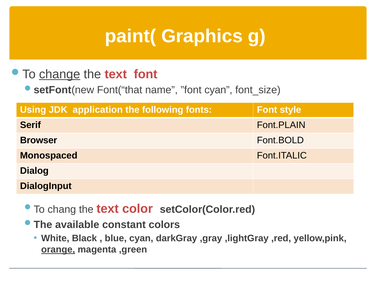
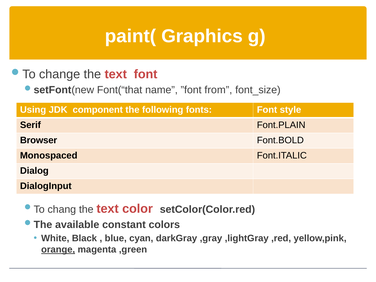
change underline: present -> none (60, 74)
”font cyan: cyan -> from (218, 90)
application: application -> component (98, 110)
